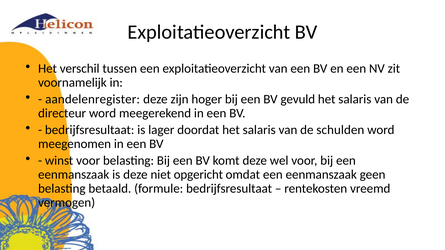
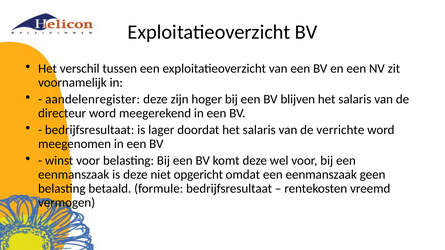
gevuld: gevuld -> blijven (298, 99)
schulden: schulden -> verrichte (340, 130)
